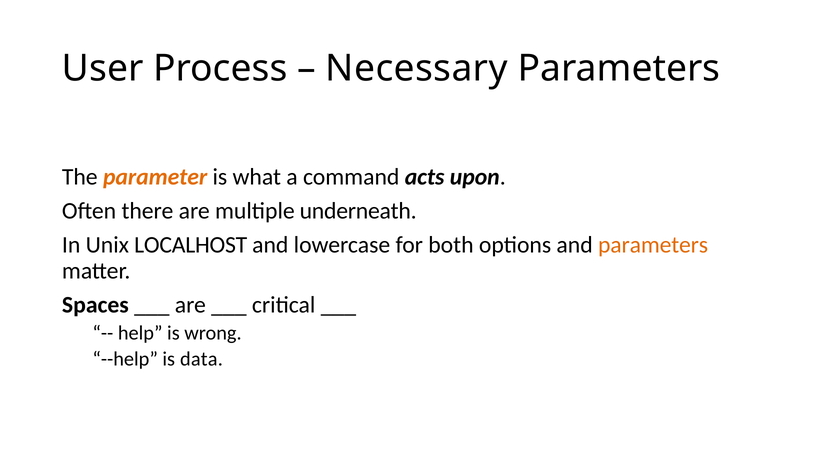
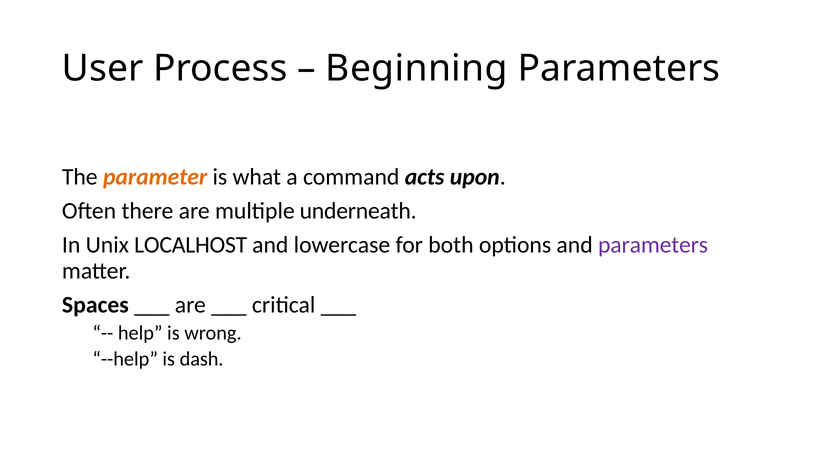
Necessary: Necessary -> Beginning (417, 68)
parameters colour: orange -> purple (653, 245)
data: data -> dash (202, 359)
